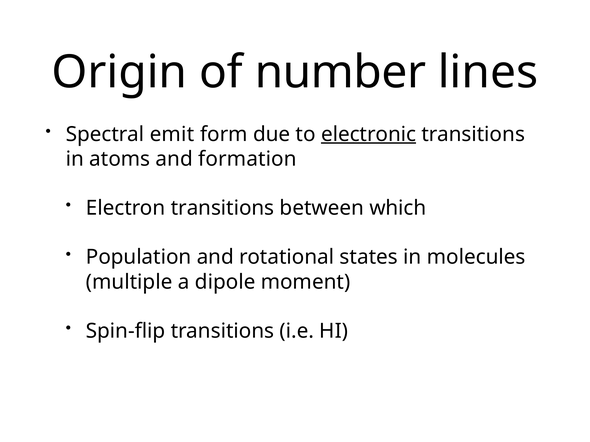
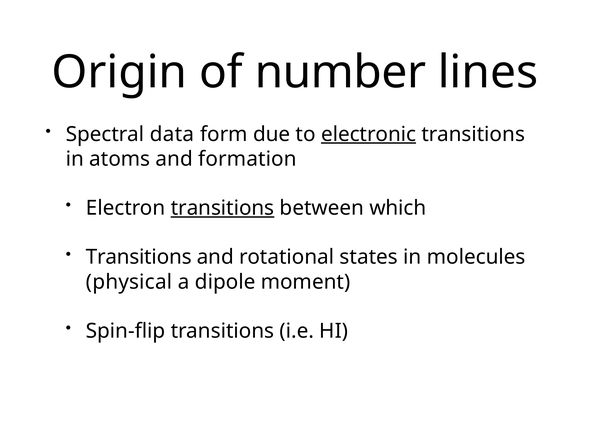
emit: emit -> data (172, 134)
transitions underline: none -> present (222, 208)
Population: Population -> Transitions (139, 257)
multiple: multiple -> physical (129, 282)
